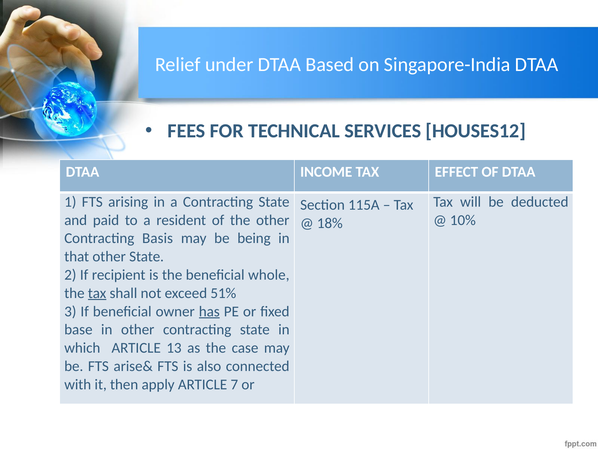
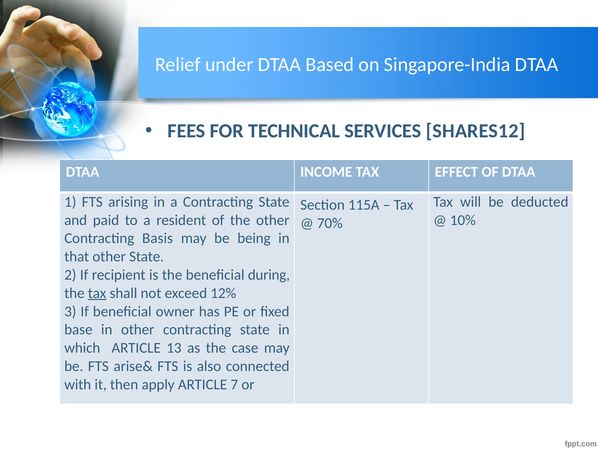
HOUSES12: HOUSES12 -> SHARES12 (476, 131)
18%: 18% -> 70% (330, 223)
whole: whole -> during (269, 275)
51%: 51% -> 12% (223, 293)
has underline: present -> none (209, 311)
